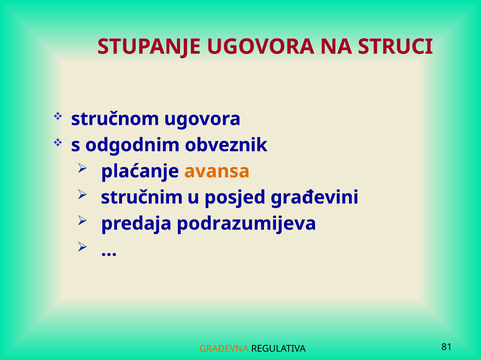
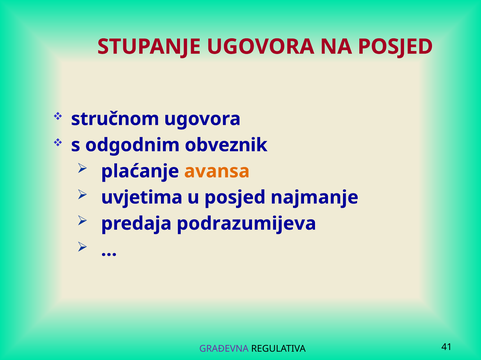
NA STRUCI: STRUCI -> POSJED (395, 47)
stručnim: stručnim -> uvjetima (142, 198)
građevini: građevini -> najmanje (314, 198)
GRAĐEVNA colour: orange -> purple (224, 349)
81: 81 -> 41 (447, 348)
